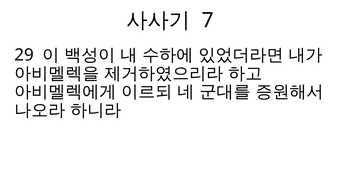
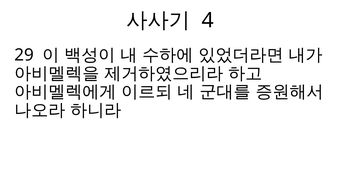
7: 7 -> 4 (208, 20)
